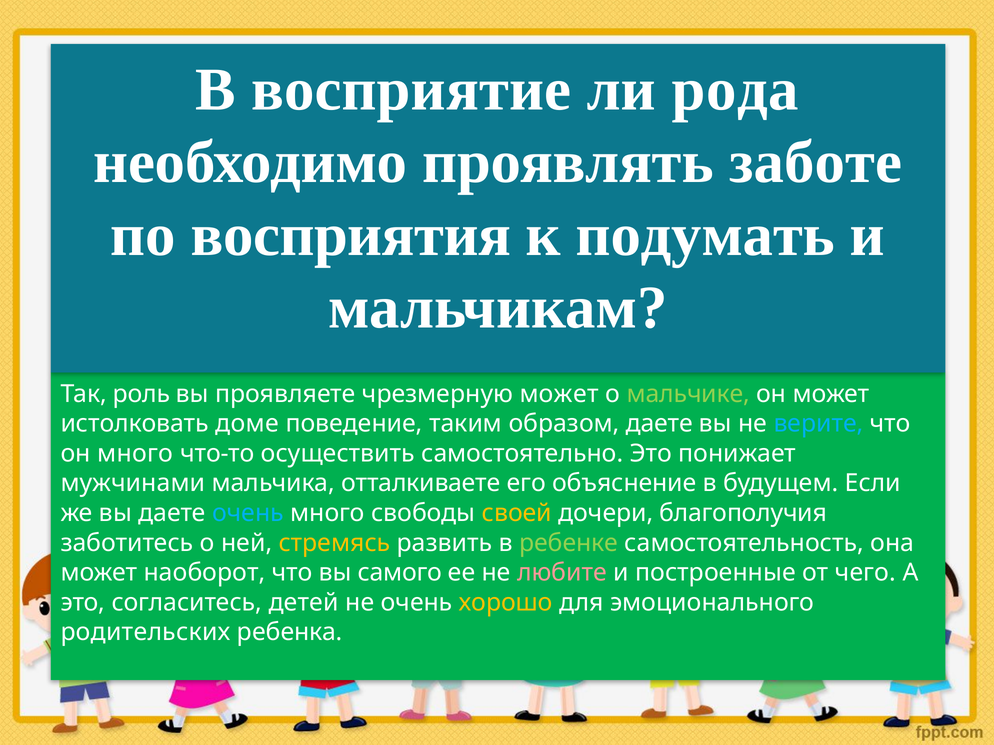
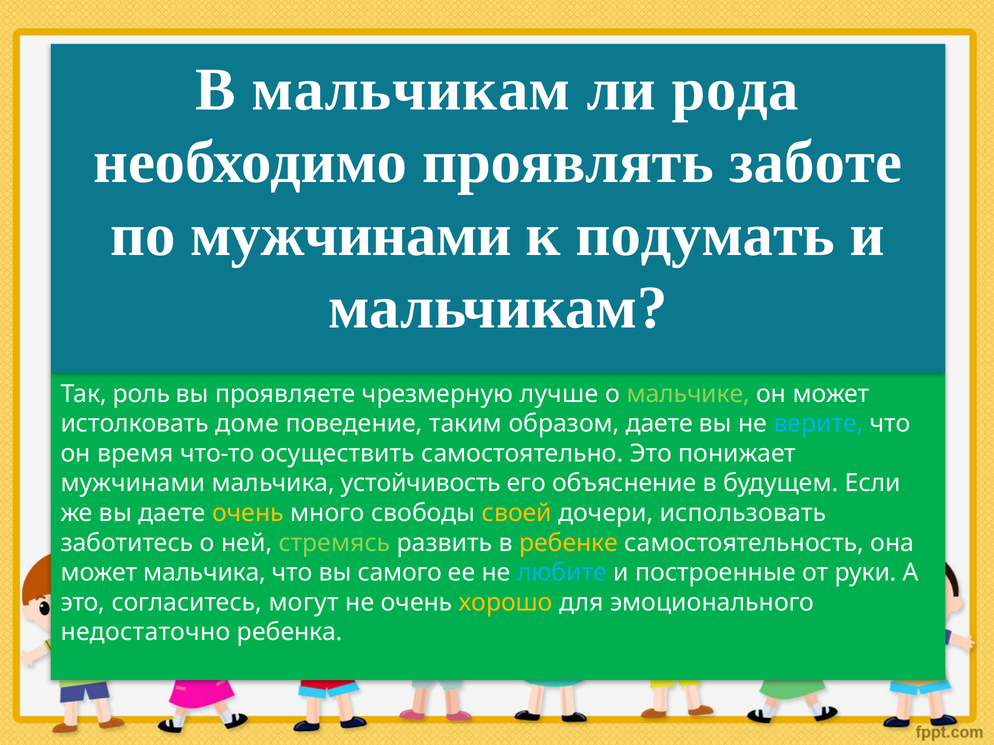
В восприятие: восприятие -> мальчикам (411, 90)
по восприятия: восприятия -> мужчинами (351, 235)
чрезмерную может: может -> лучше (559, 394)
он много: много -> время (135, 454)
отталкиваете: отталкиваете -> устойчивость (421, 484)
очень colour: light blue -> yellow (248, 513)
благополучия: благополучия -> использовать (743, 513)
стремясь colour: yellow -> light green (334, 543)
ребенке colour: light green -> yellow (569, 543)
может наоборот: наоборот -> мальчика (205, 573)
любите colour: pink -> light blue (562, 573)
чего: чего -> руки (866, 573)
детей: детей -> могут (304, 603)
родительских: родительских -> недостаточно (145, 633)
